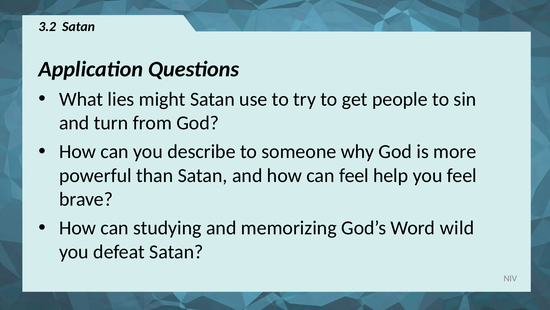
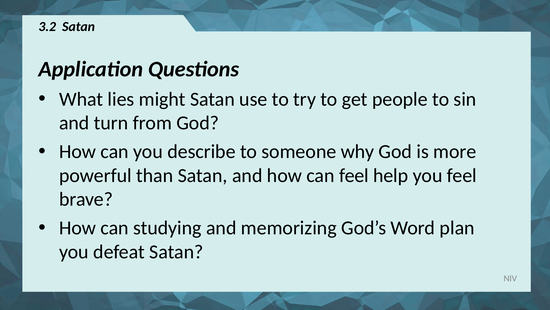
wild: wild -> plan (457, 228)
